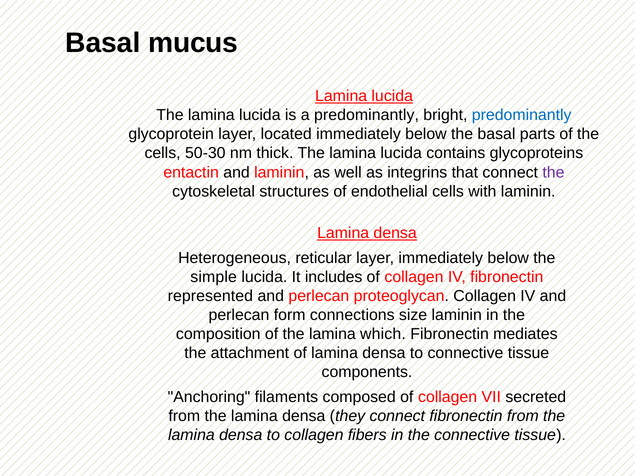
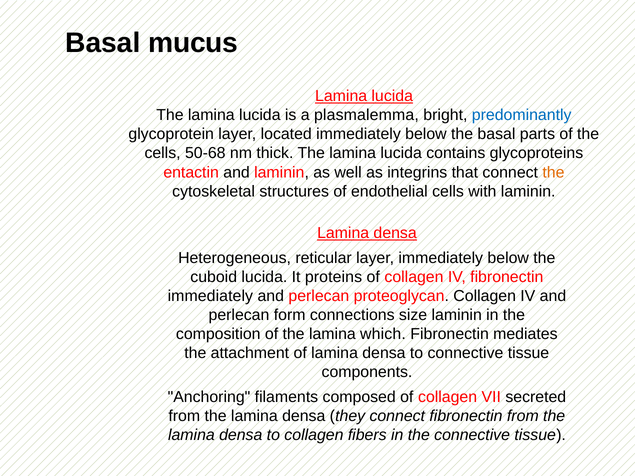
a predominantly: predominantly -> plasmalemma (366, 115)
50-30: 50-30 -> 50-68 (205, 153)
the colour: purple -> orange (553, 172)
simple: simple -> cuboid (214, 277)
includes: includes -> proteins (333, 277)
represented: represented -> immediately (210, 296)
